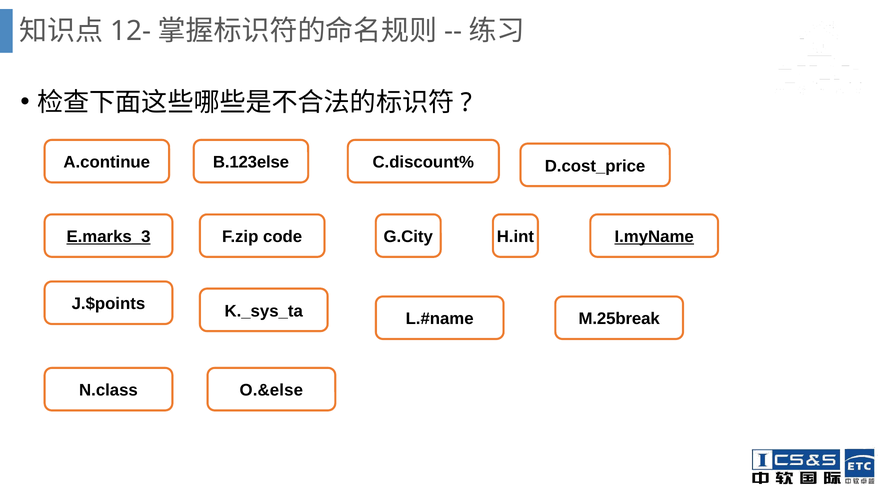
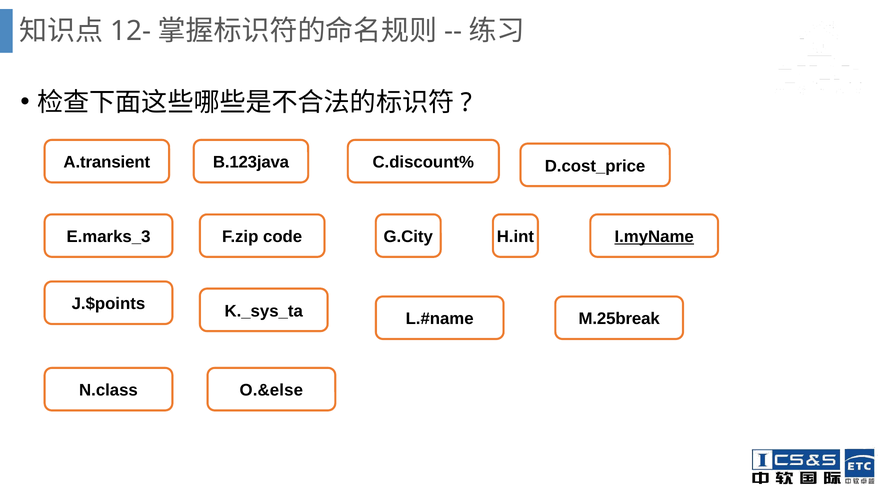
A.continue: A.continue -> A.transient (107, 162)
B.123else: B.123else -> B.123java (251, 162)
E.marks_3 underline: present -> none (109, 237)
